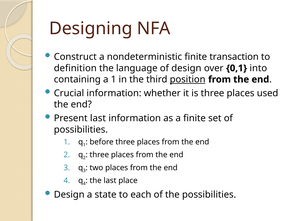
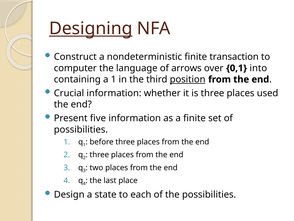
Designing underline: none -> present (91, 28)
definition: definition -> computer (75, 68)
of design: design -> arrows (186, 68)
Present last: last -> five (98, 118)
